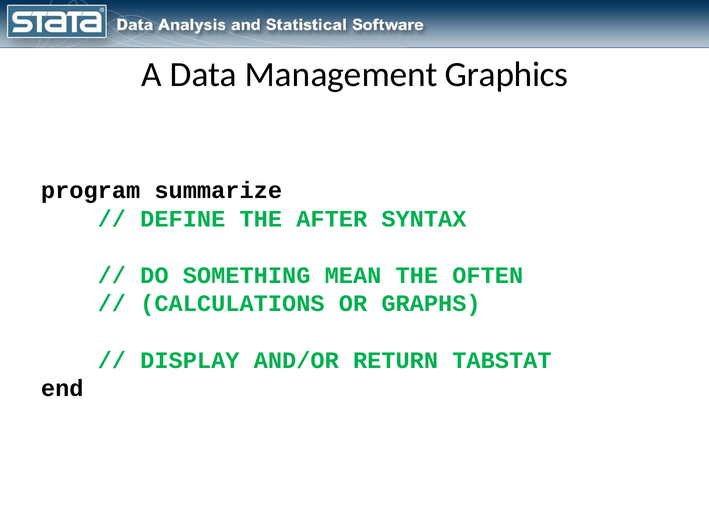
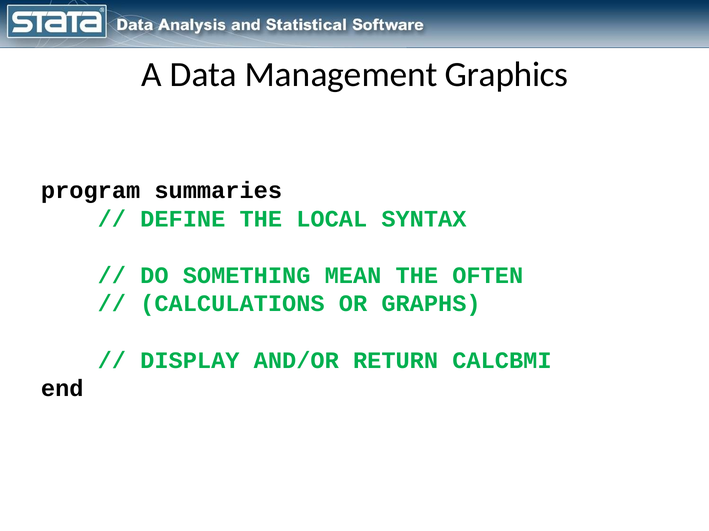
summarize: summarize -> summaries (218, 191)
AFTER: AFTER -> LOCAL (332, 219)
TABSTAT: TABSTAT -> CALCBMI (502, 361)
